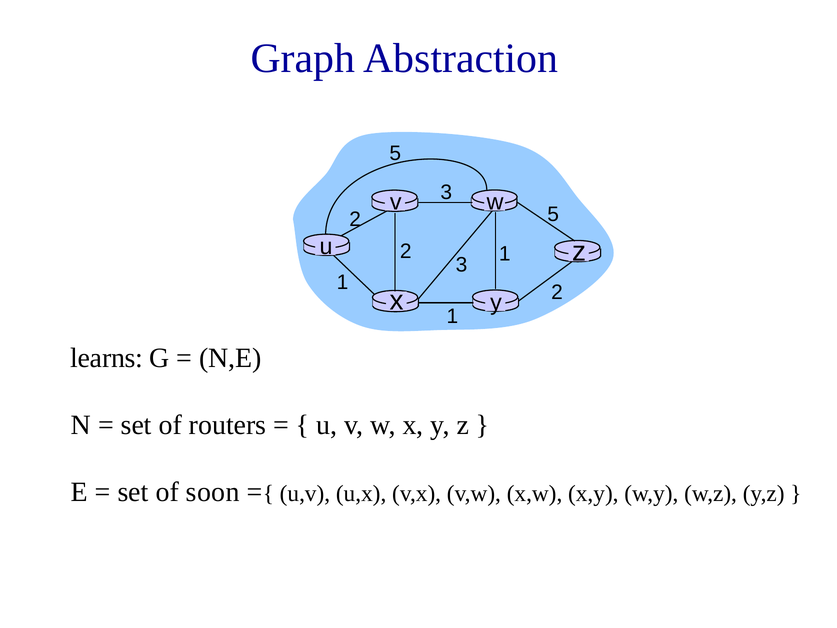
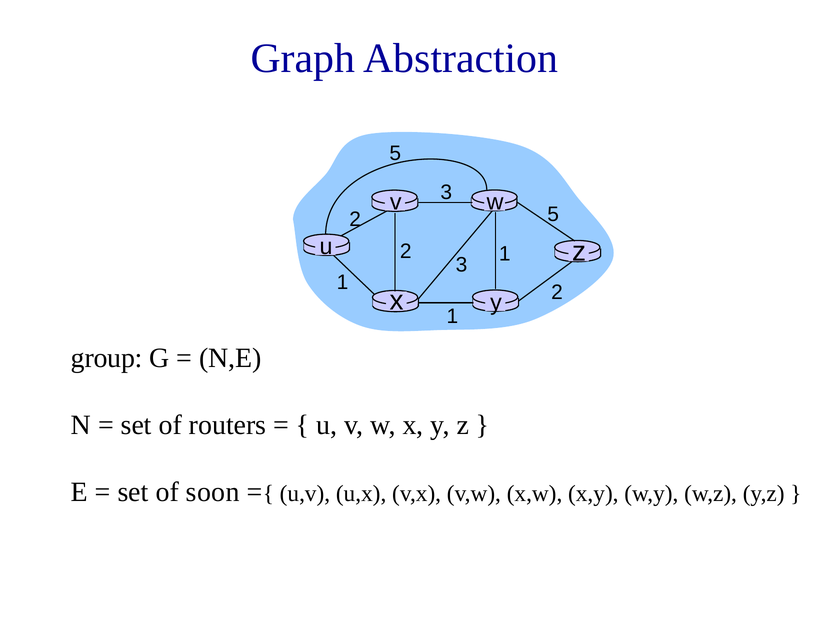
learns: learns -> group (107, 358)
